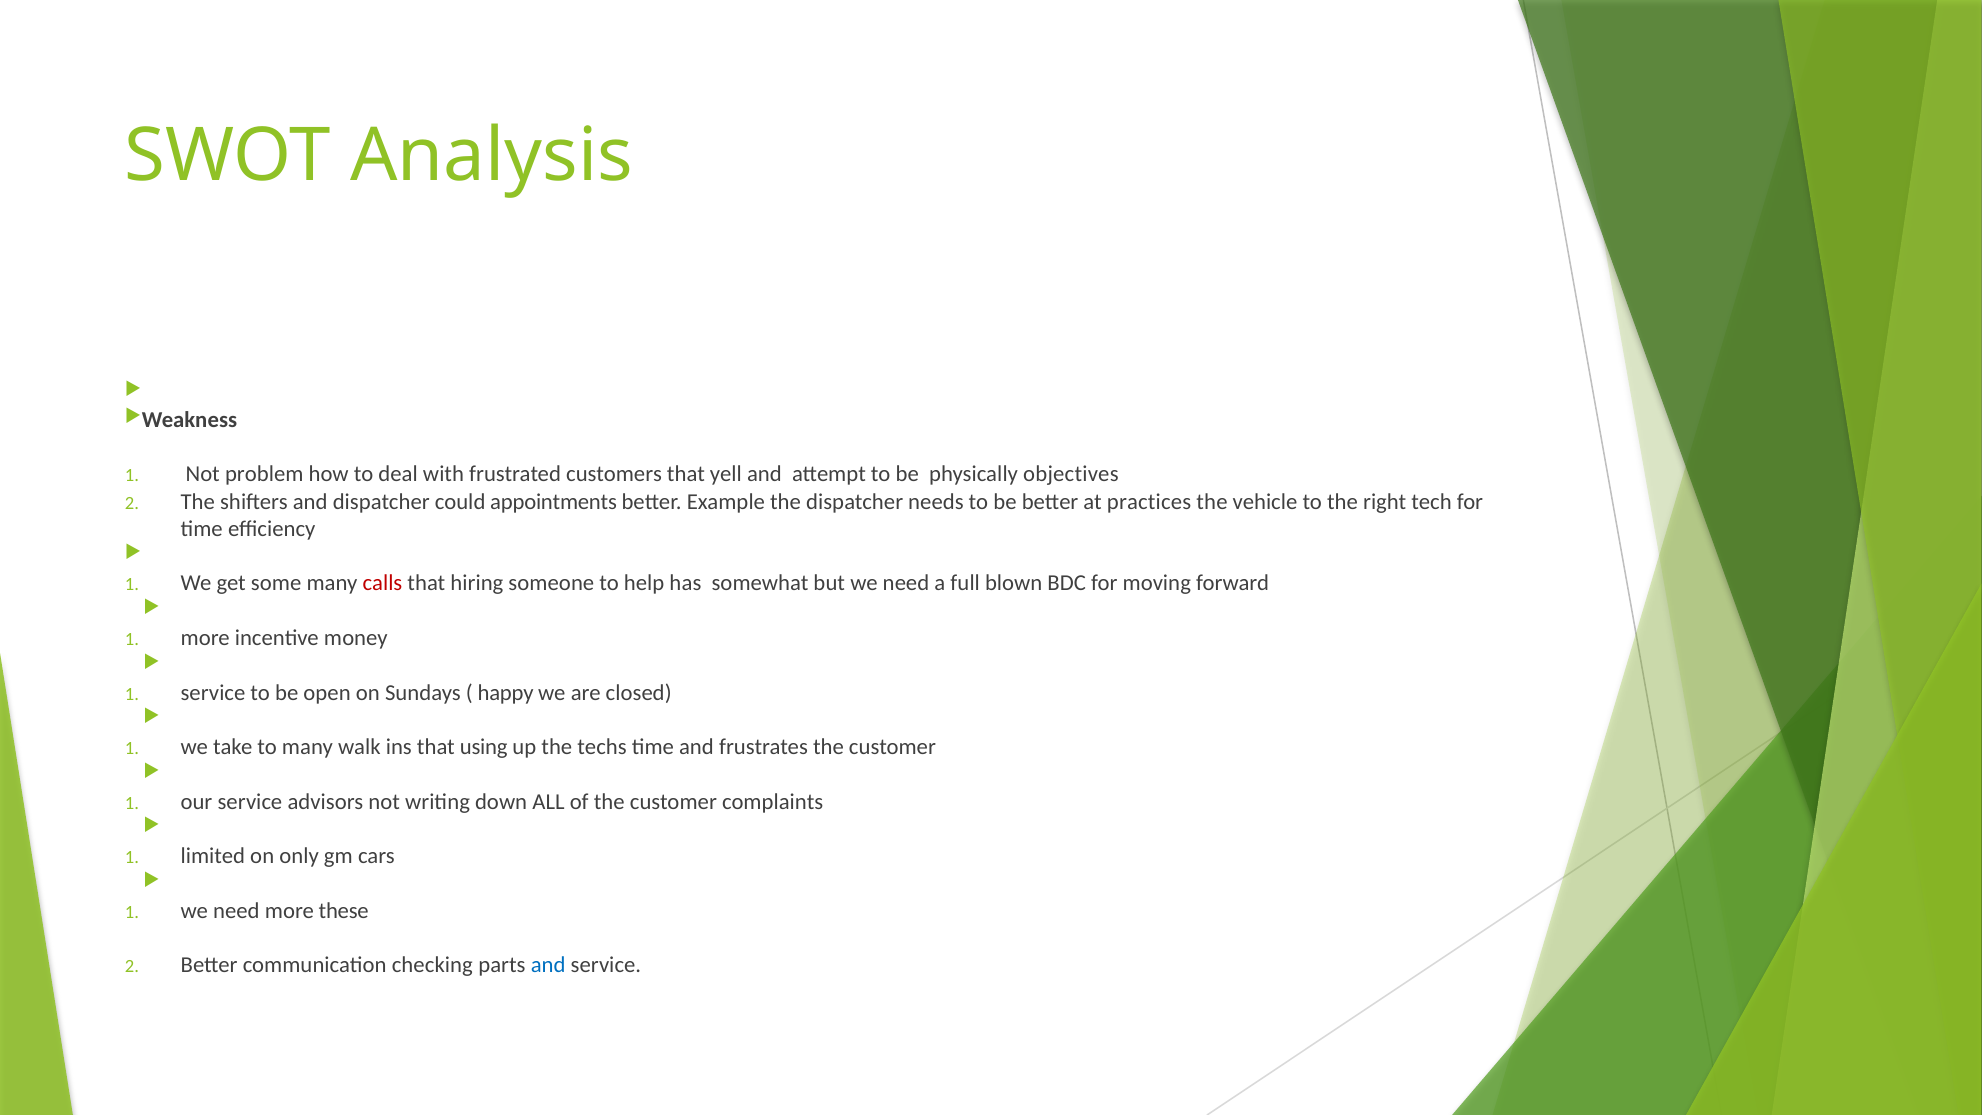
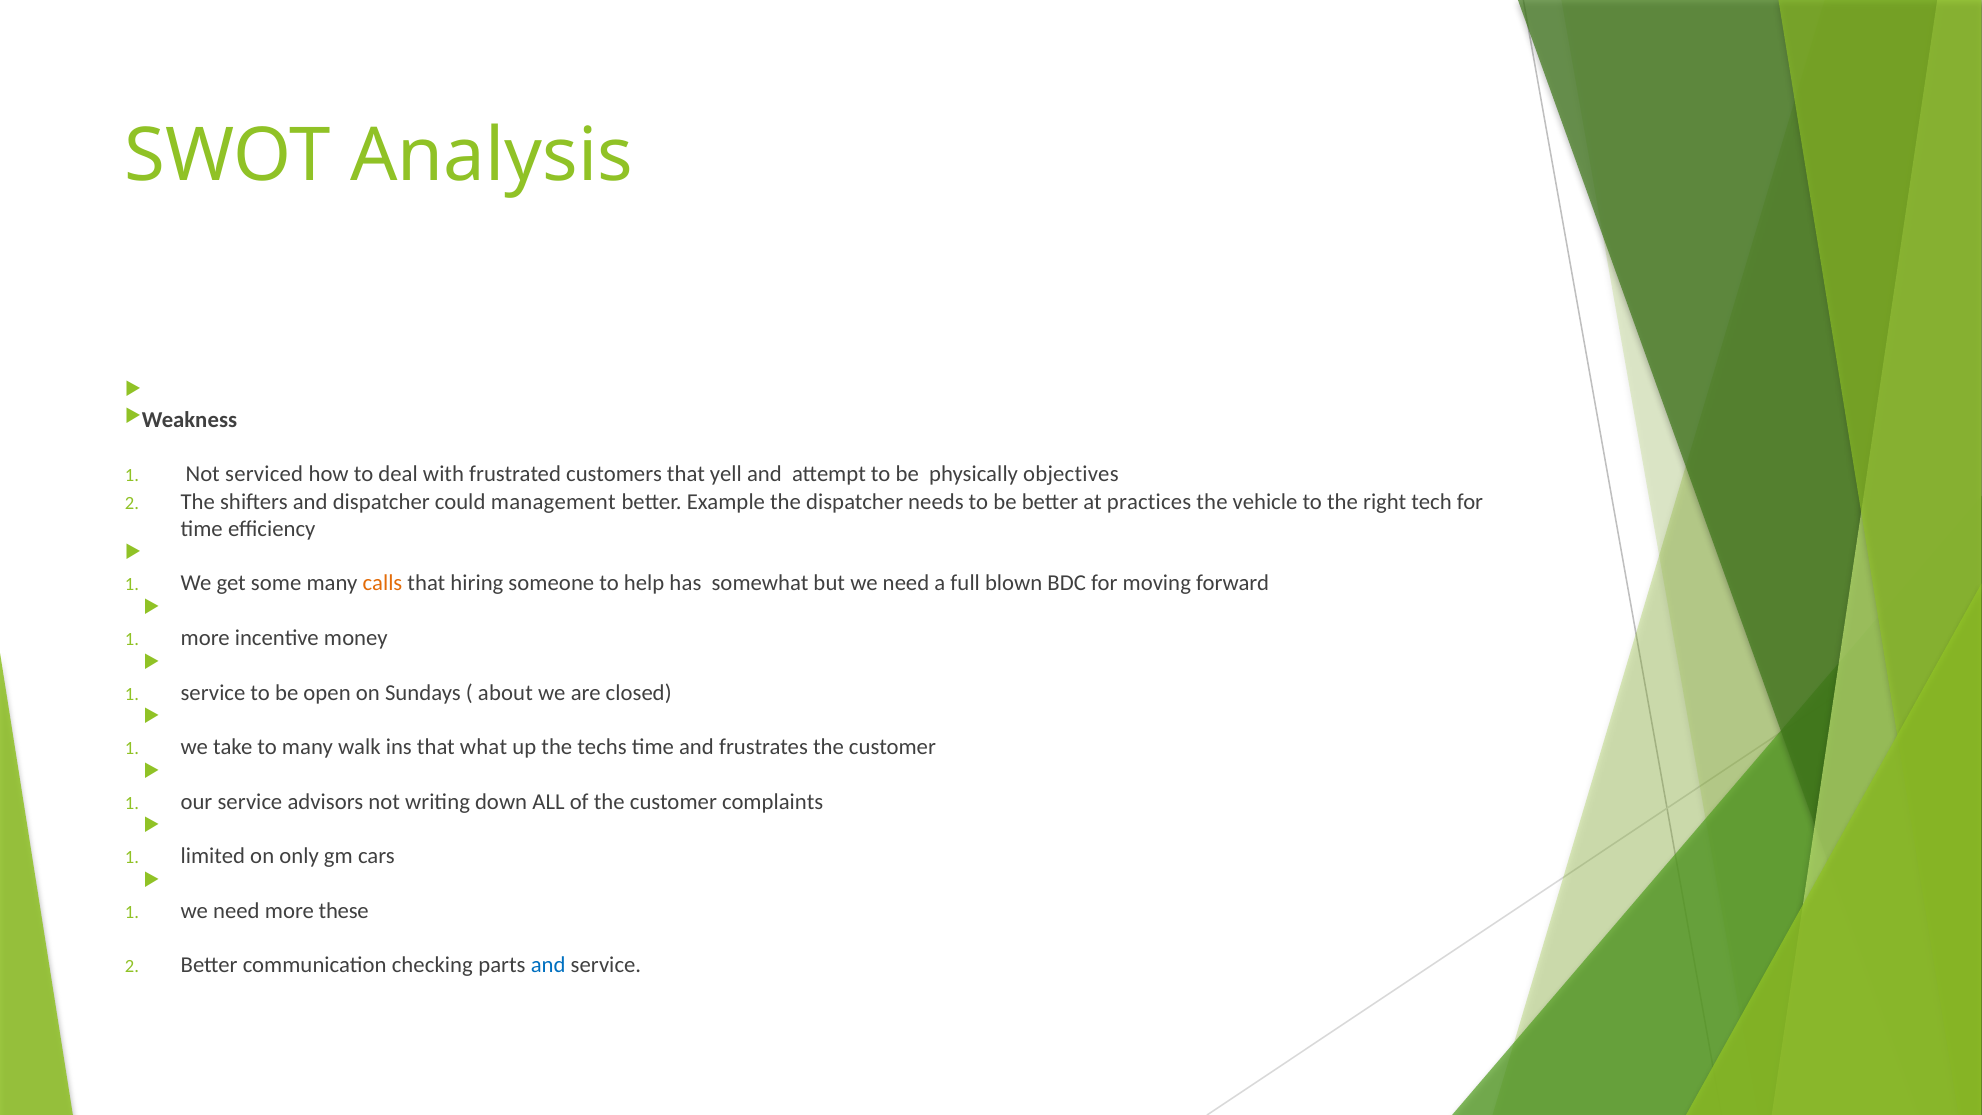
problem: problem -> serviced (264, 474)
appointments: appointments -> management (553, 502)
calls colour: red -> orange (382, 583)
happy: happy -> about (505, 692)
using: using -> what (484, 747)
